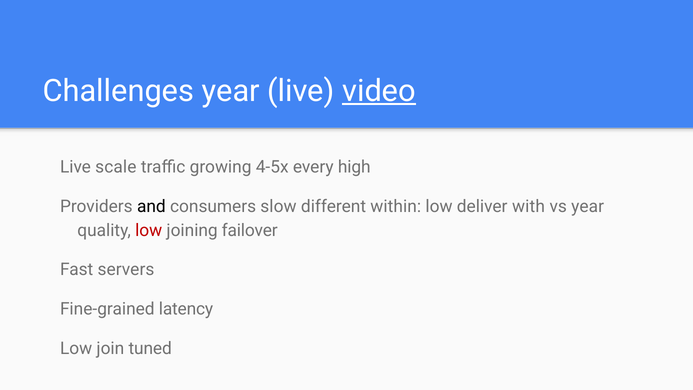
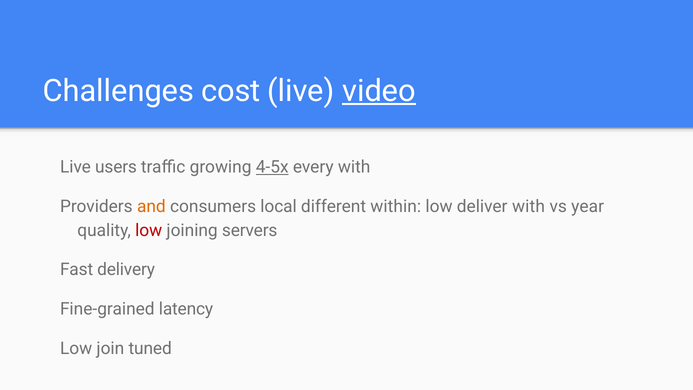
Challenges year: year -> cost (231, 91)
scale: scale -> users (116, 167)
4-5x underline: none -> present (272, 167)
every high: high -> with (354, 167)
and colour: black -> orange (151, 206)
slow: slow -> local (279, 206)
failover: failover -> servers (250, 230)
servers: servers -> delivery (126, 270)
